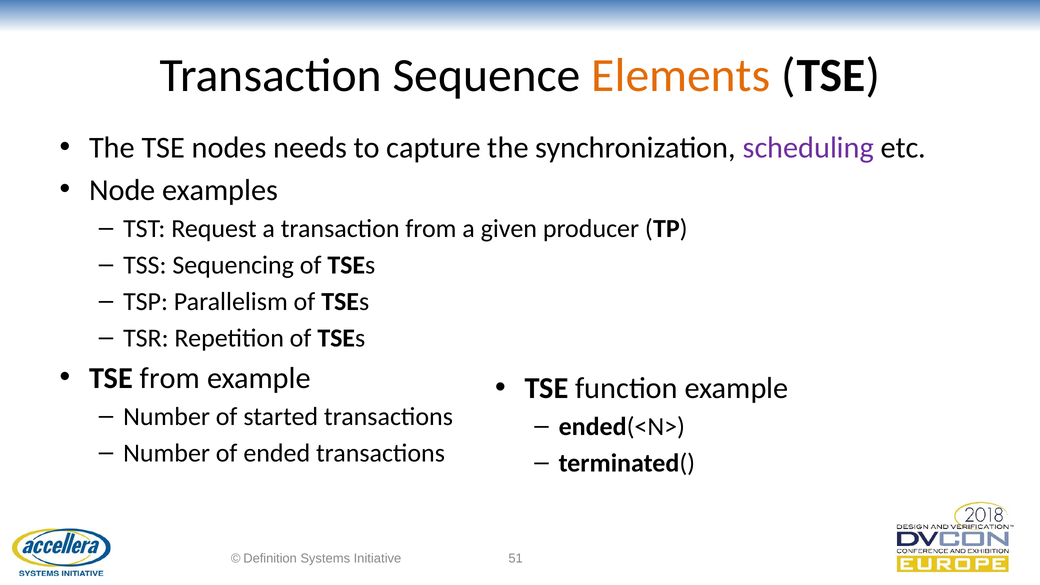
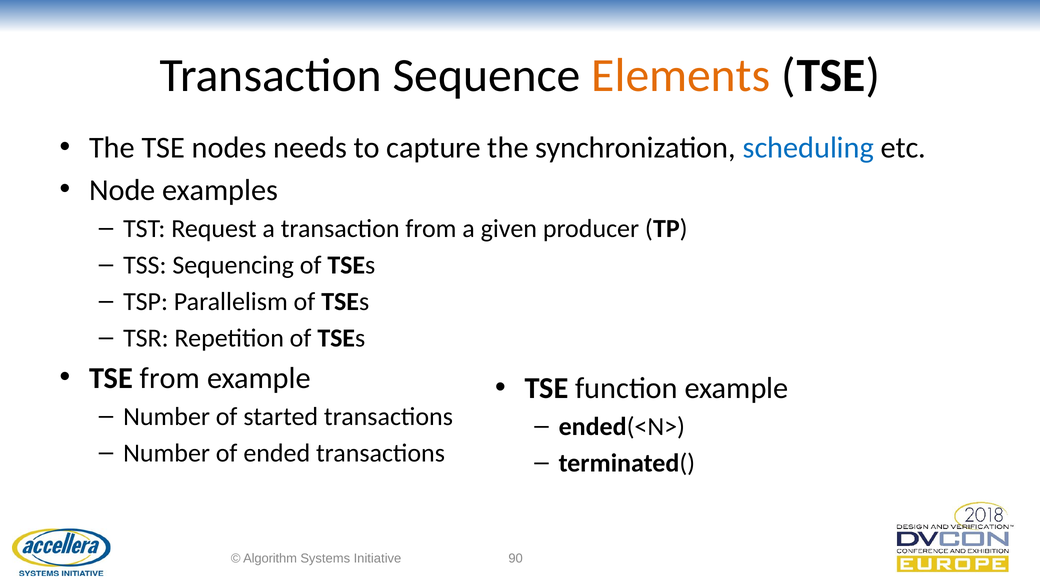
scheduling colour: purple -> blue (808, 148)
Definition: Definition -> Algorithm (270, 559)
51: 51 -> 90 (516, 559)
